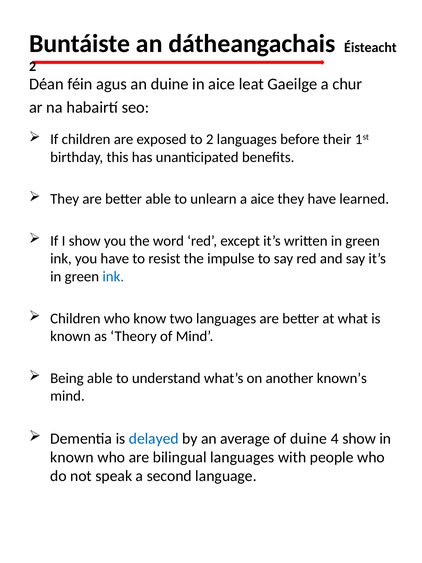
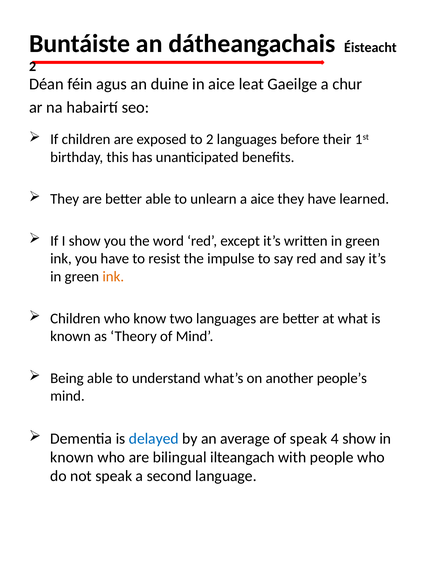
ink colour: blue -> orange (113, 276)
known’s: known’s -> people’s (342, 378)
of duine: duine -> speak (309, 438)
bilingual languages: languages -> ilteangach (242, 457)
